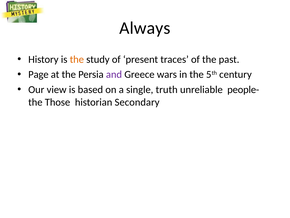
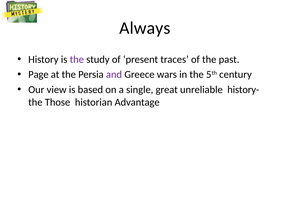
the colour: orange -> purple (77, 59)
truth: truth -> great (167, 89)
people-: people- -> history- (243, 89)
Secondary: Secondary -> Advantage (137, 102)
